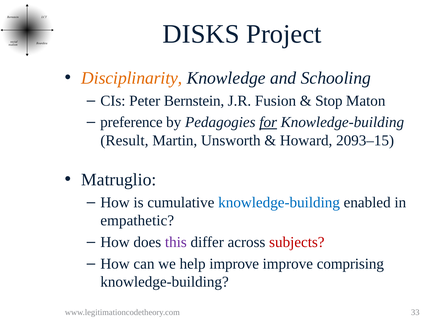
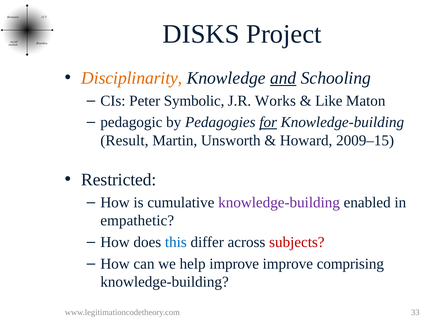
and underline: none -> present (283, 78)
Bernstein: Bernstein -> Symbolic (194, 101)
Fusion: Fusion -> Works (275, 101)
Stop: Stop -> Like (329, 101)
preference: preference -> pedagogic (131, 122)
2093–15: 2093–15 -> 2009–15 (365, 140)
Matruglio: Matruglio -> Restricted (119, 180)
knowledge-building colour: blue -> purple (279, 202)
this colour: purple -> blue (176, 242)
